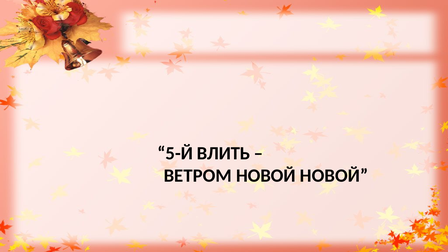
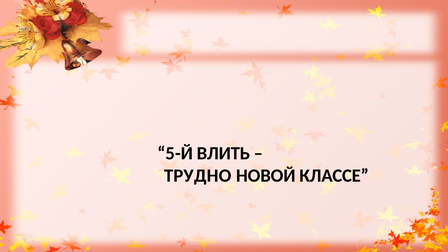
ВЕТРОМ: ВЕТРОМ -> ТРУДНО (198, 176)
НОВОЙ НОВОЙ: НОВОЙ -> КЛАССЕ (334, 176)
